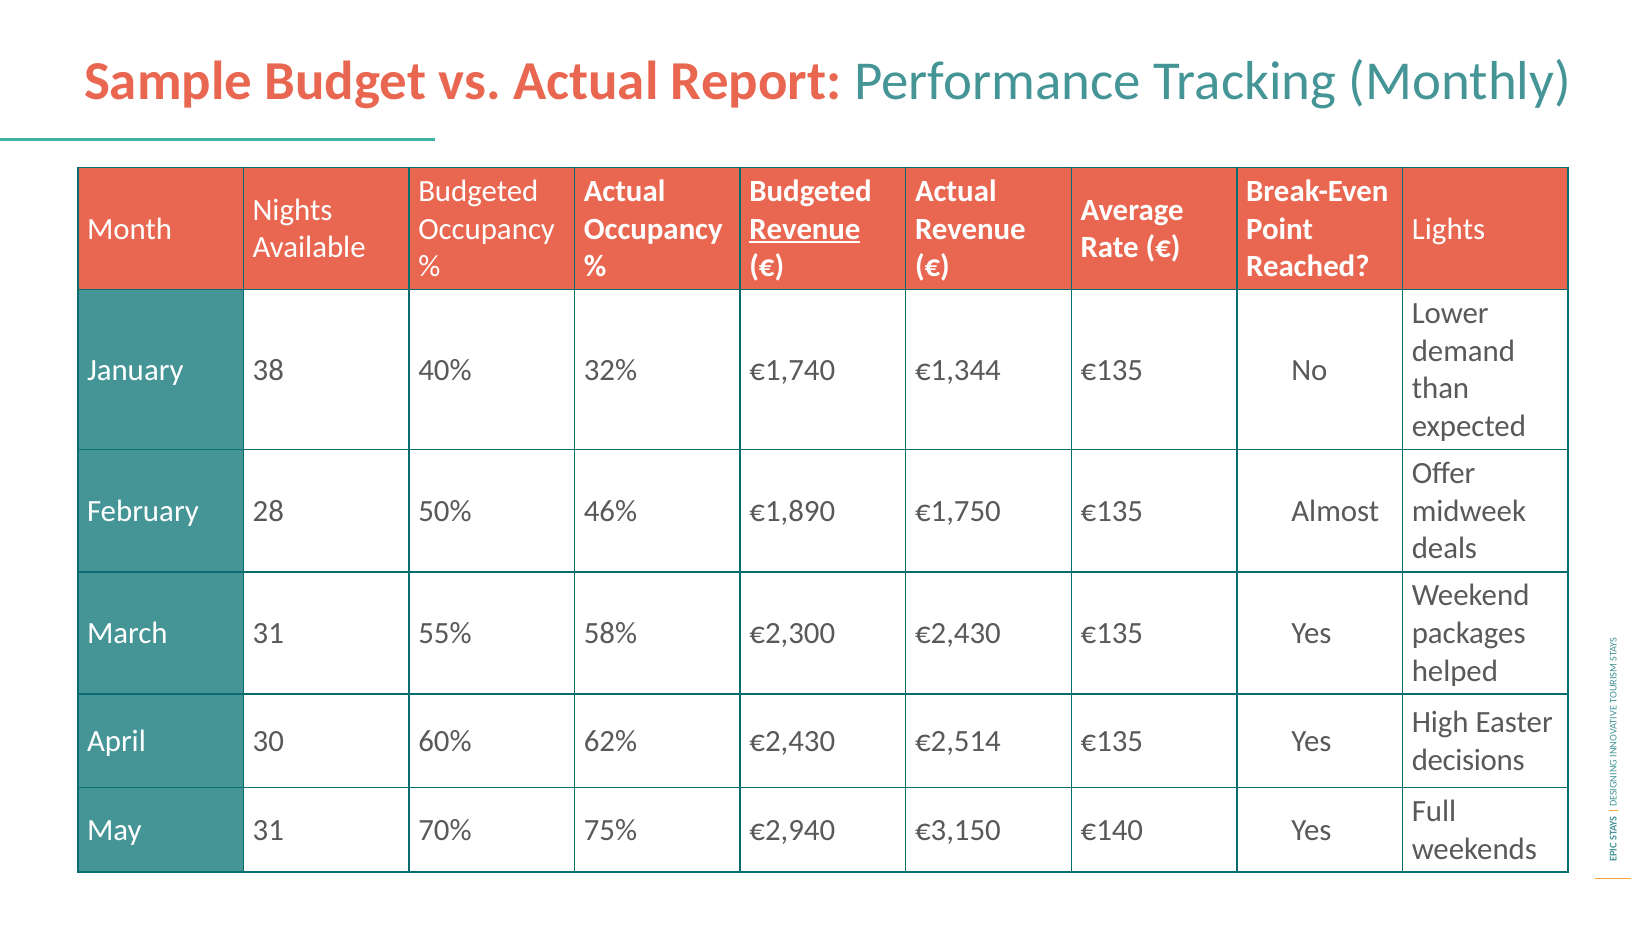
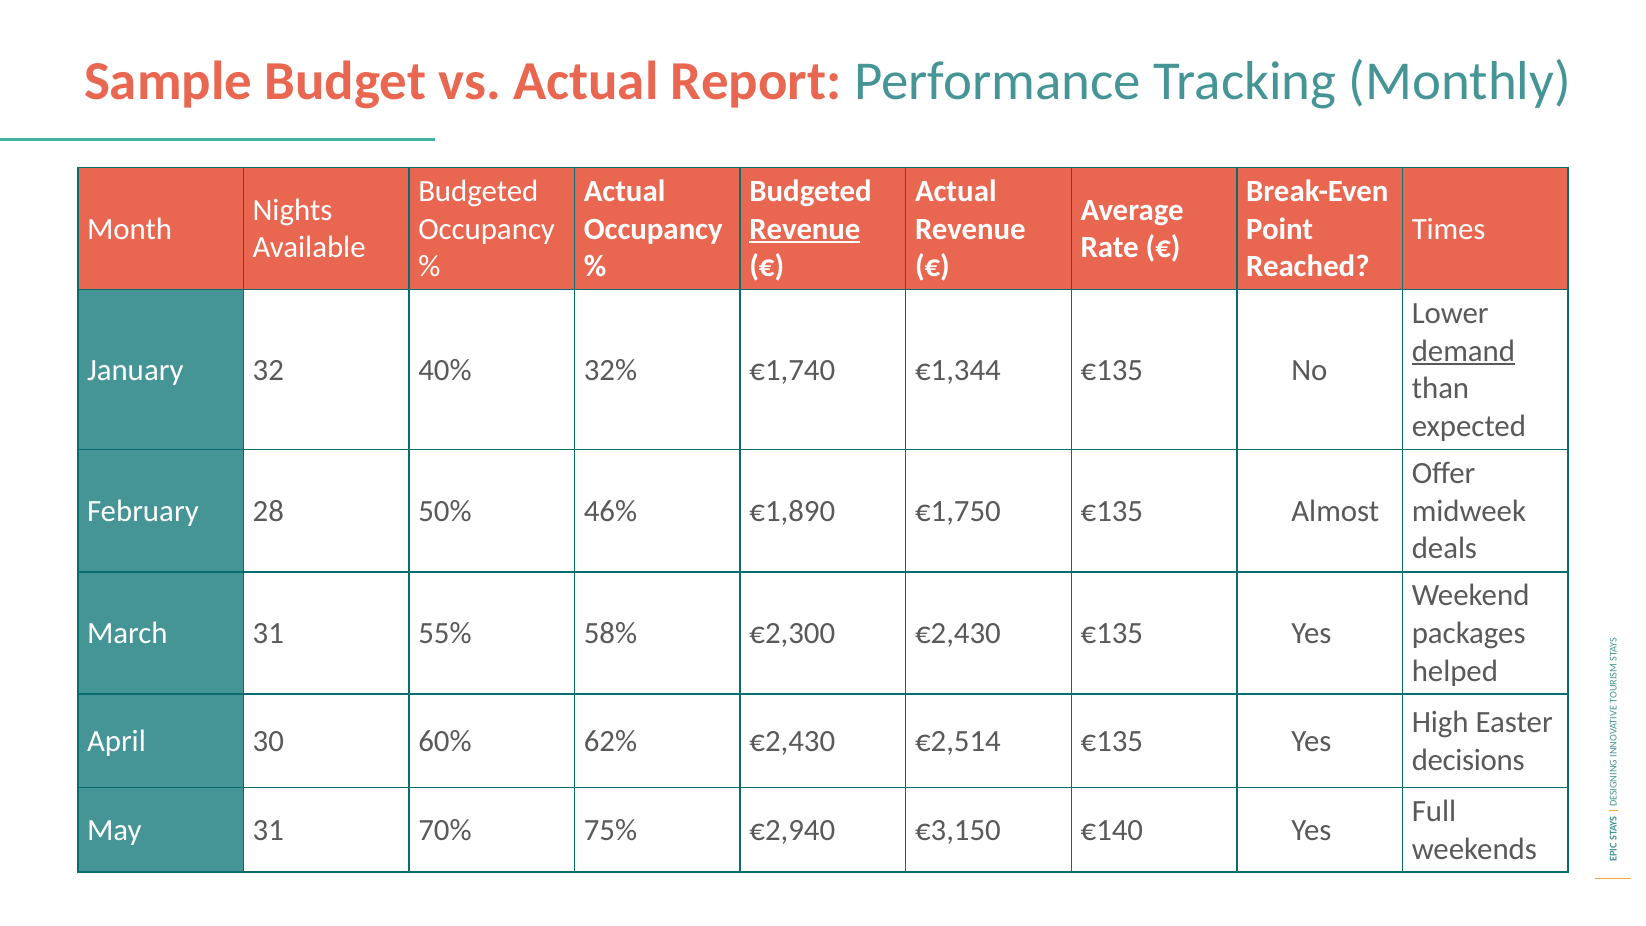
Lights: Lights -> Times (1449, 229)
demand underline: none -> present (1463, 351)
38: 38 -> 32 (268, 370)
